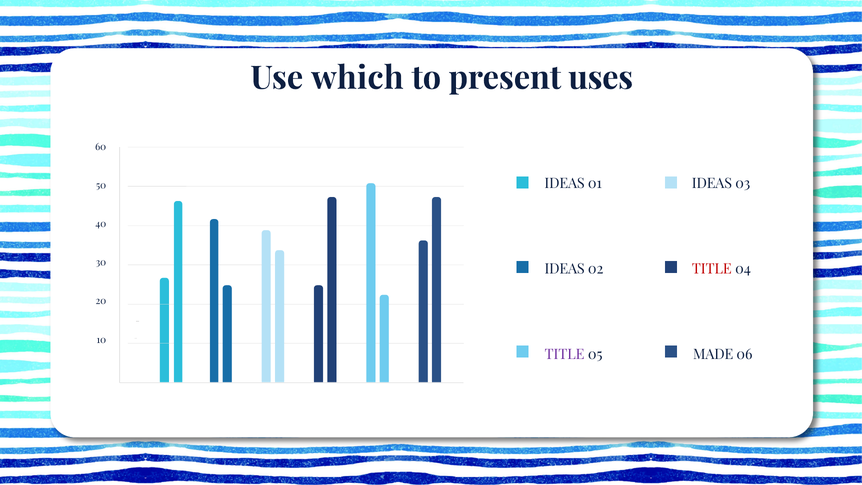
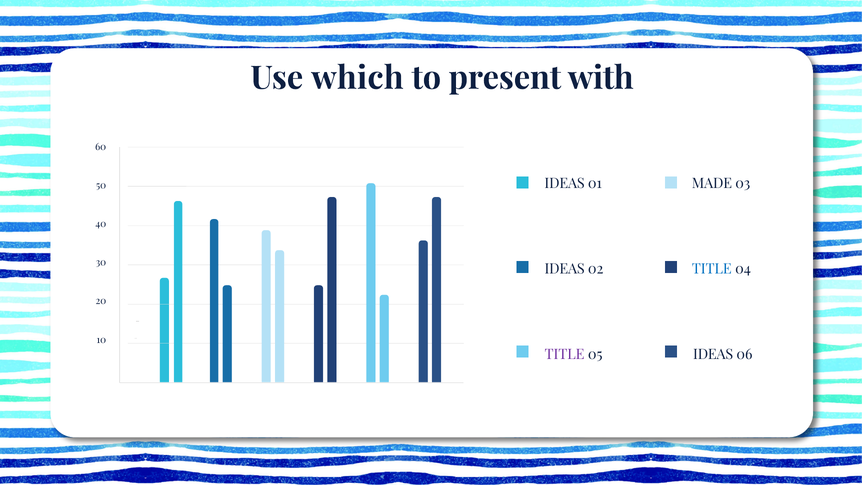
uses: uses -> with (601, 78)
IDEAS: IDEAS -> MADE (712, 184)
TITLE colour: red -> blue (712, 269)
05 MADE: MADE -> IDEAS (713, 354)
